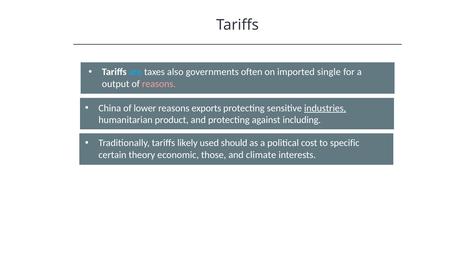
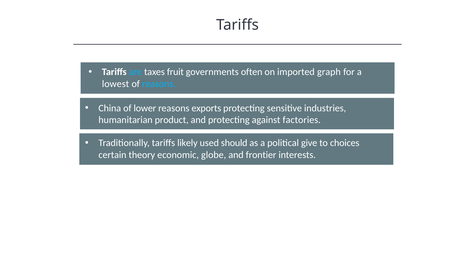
also: also -> fruit (175, 72)
single: single -> graph (329, 72)
output: output -> lowest (116, 84)
reasons colour: pink -> light blue (159, 84)
industries underline: present -> none (325, 108)
including: including -> factories (302, 120)
cost: cost -> give (309, 143)
specific: specific -> choices (345, 143)
those: those -> globe (214, 155)
climate: climate -> frontier (261, 155)
